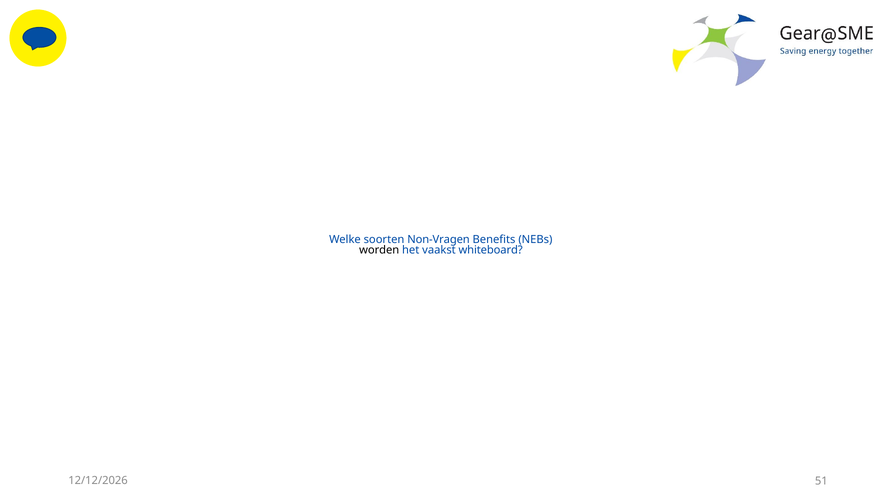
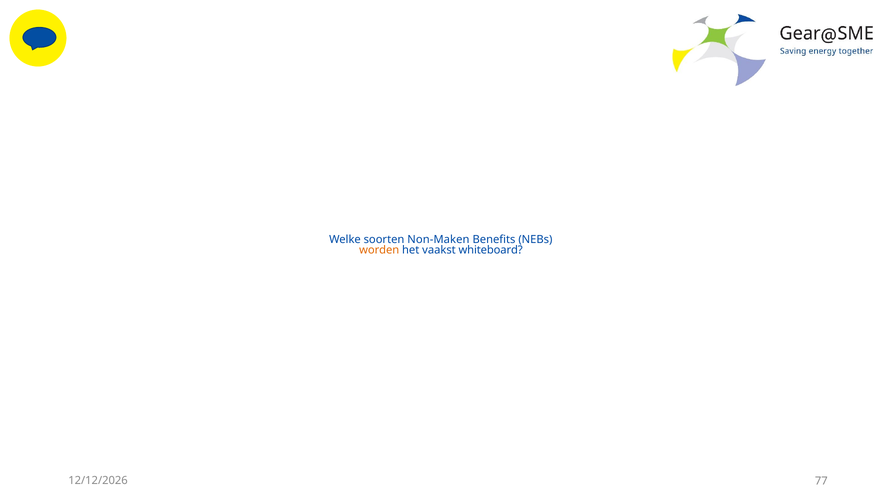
Non-Vragen: Non-Vragen -> Non-Maken (438, 239)
worden colour: black -> orange (379, 250)
51: 51 -> 77 (821, 481)
